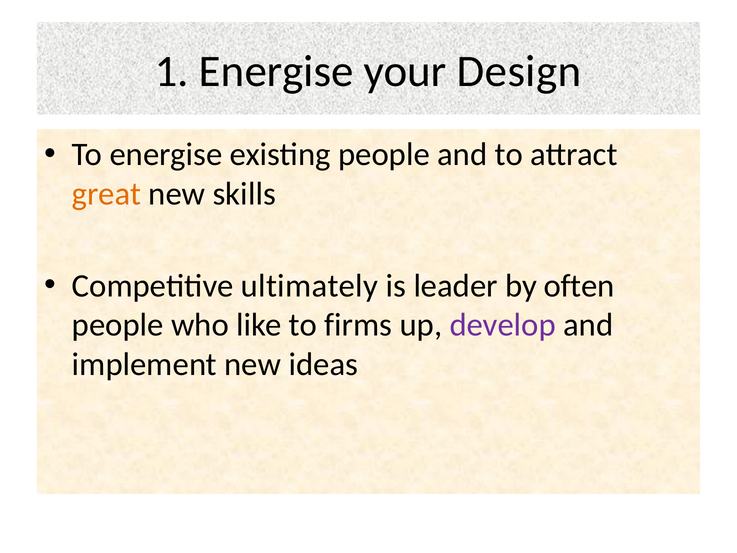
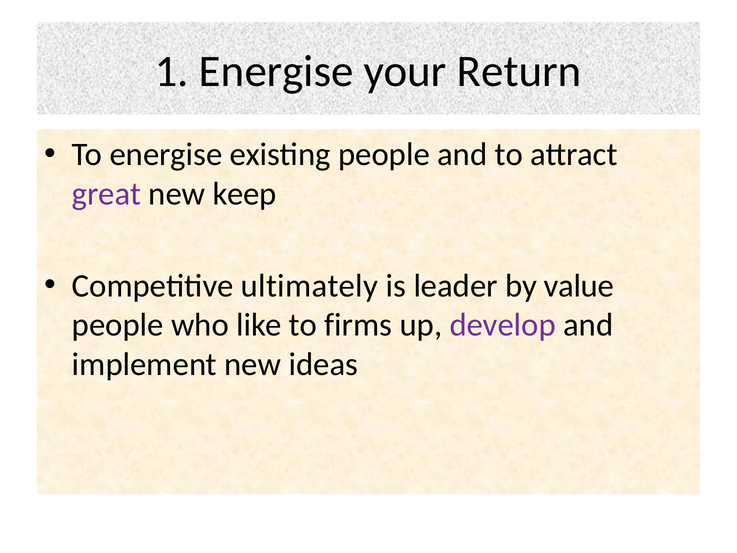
Design: Design -> Return (519, 71)
great colour: orange -> purple (106, 194)
skills: skills -> keep (245, 194)
often: often -> value (579, 286)
